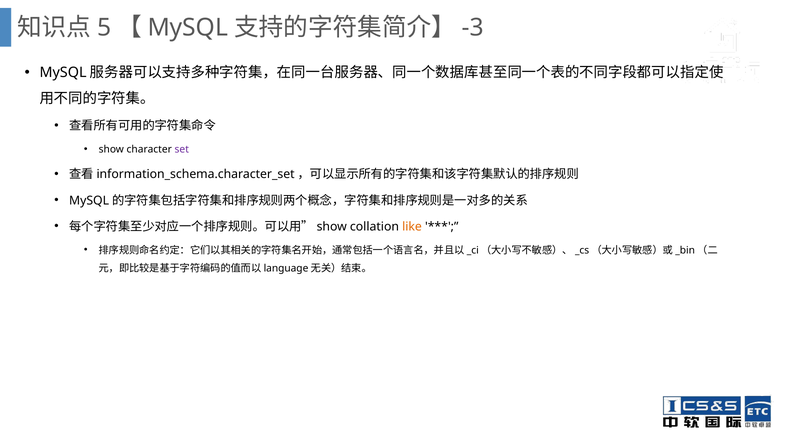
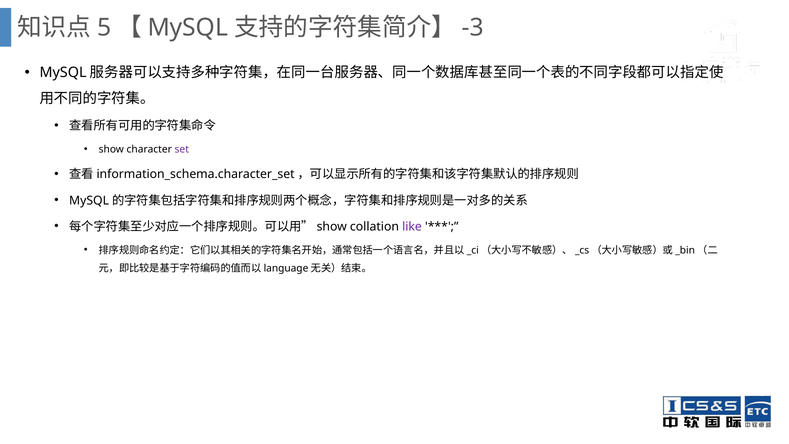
like colour: orange -> purple (412, 227)
